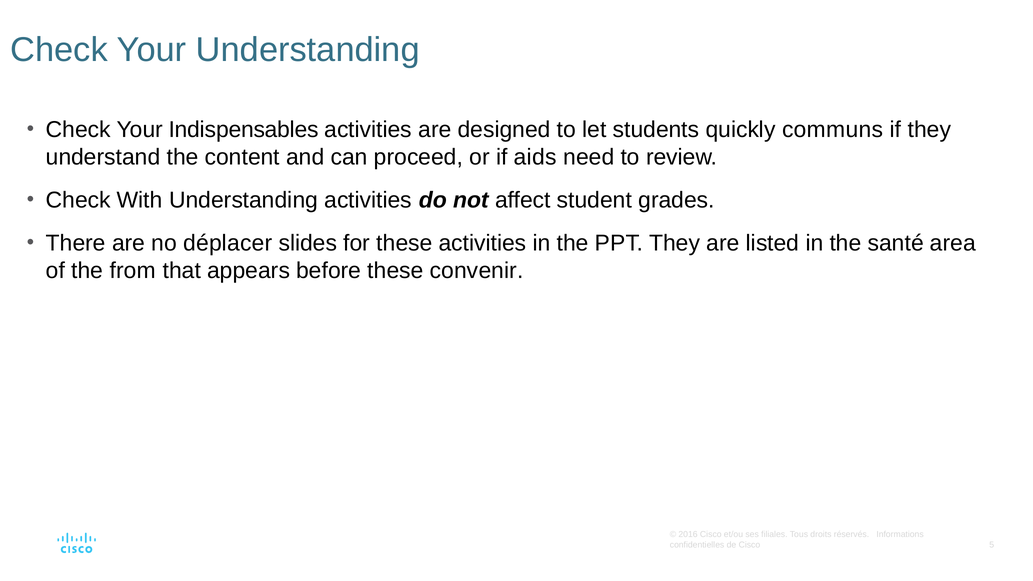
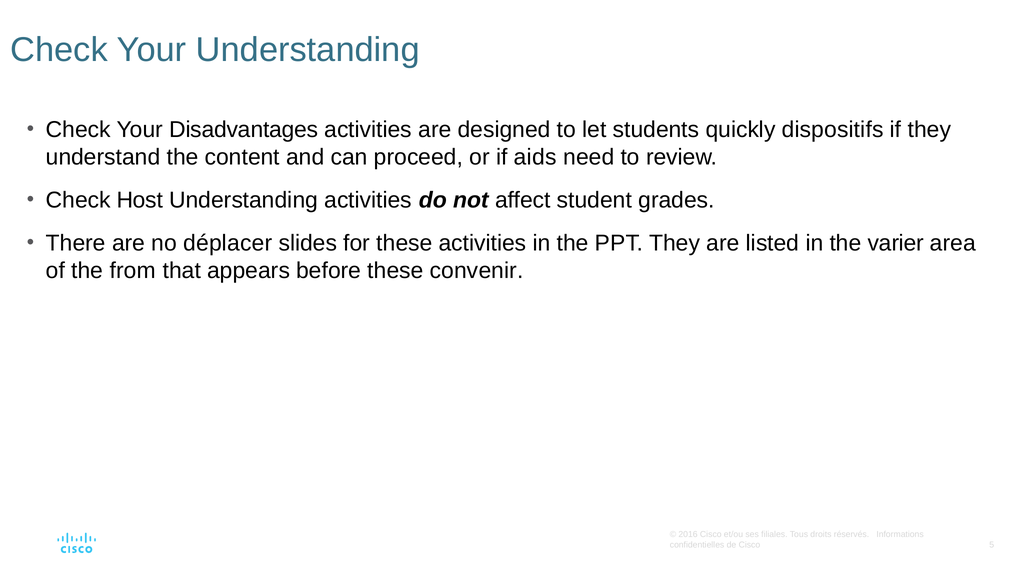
Indispensables: Indispensables -> Disadvantages (244, 130)
communs: communs -> dispositifs (833, 130)
With: With -> Host (140, 200)
santé: santé -> varier (896, 243)
